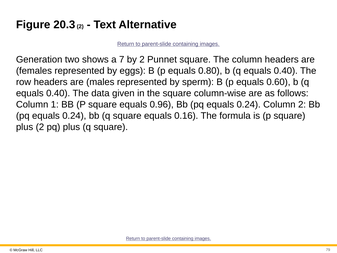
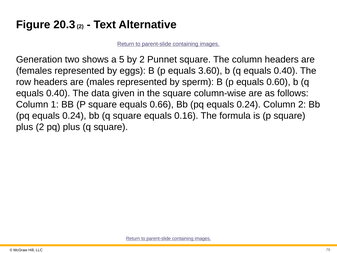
7: 7 -> 5 (122, 59)
0.80: 0.80 -> 3.60 (210, 71)
0.96: 0.96 -> 0.66 (162, 104)
